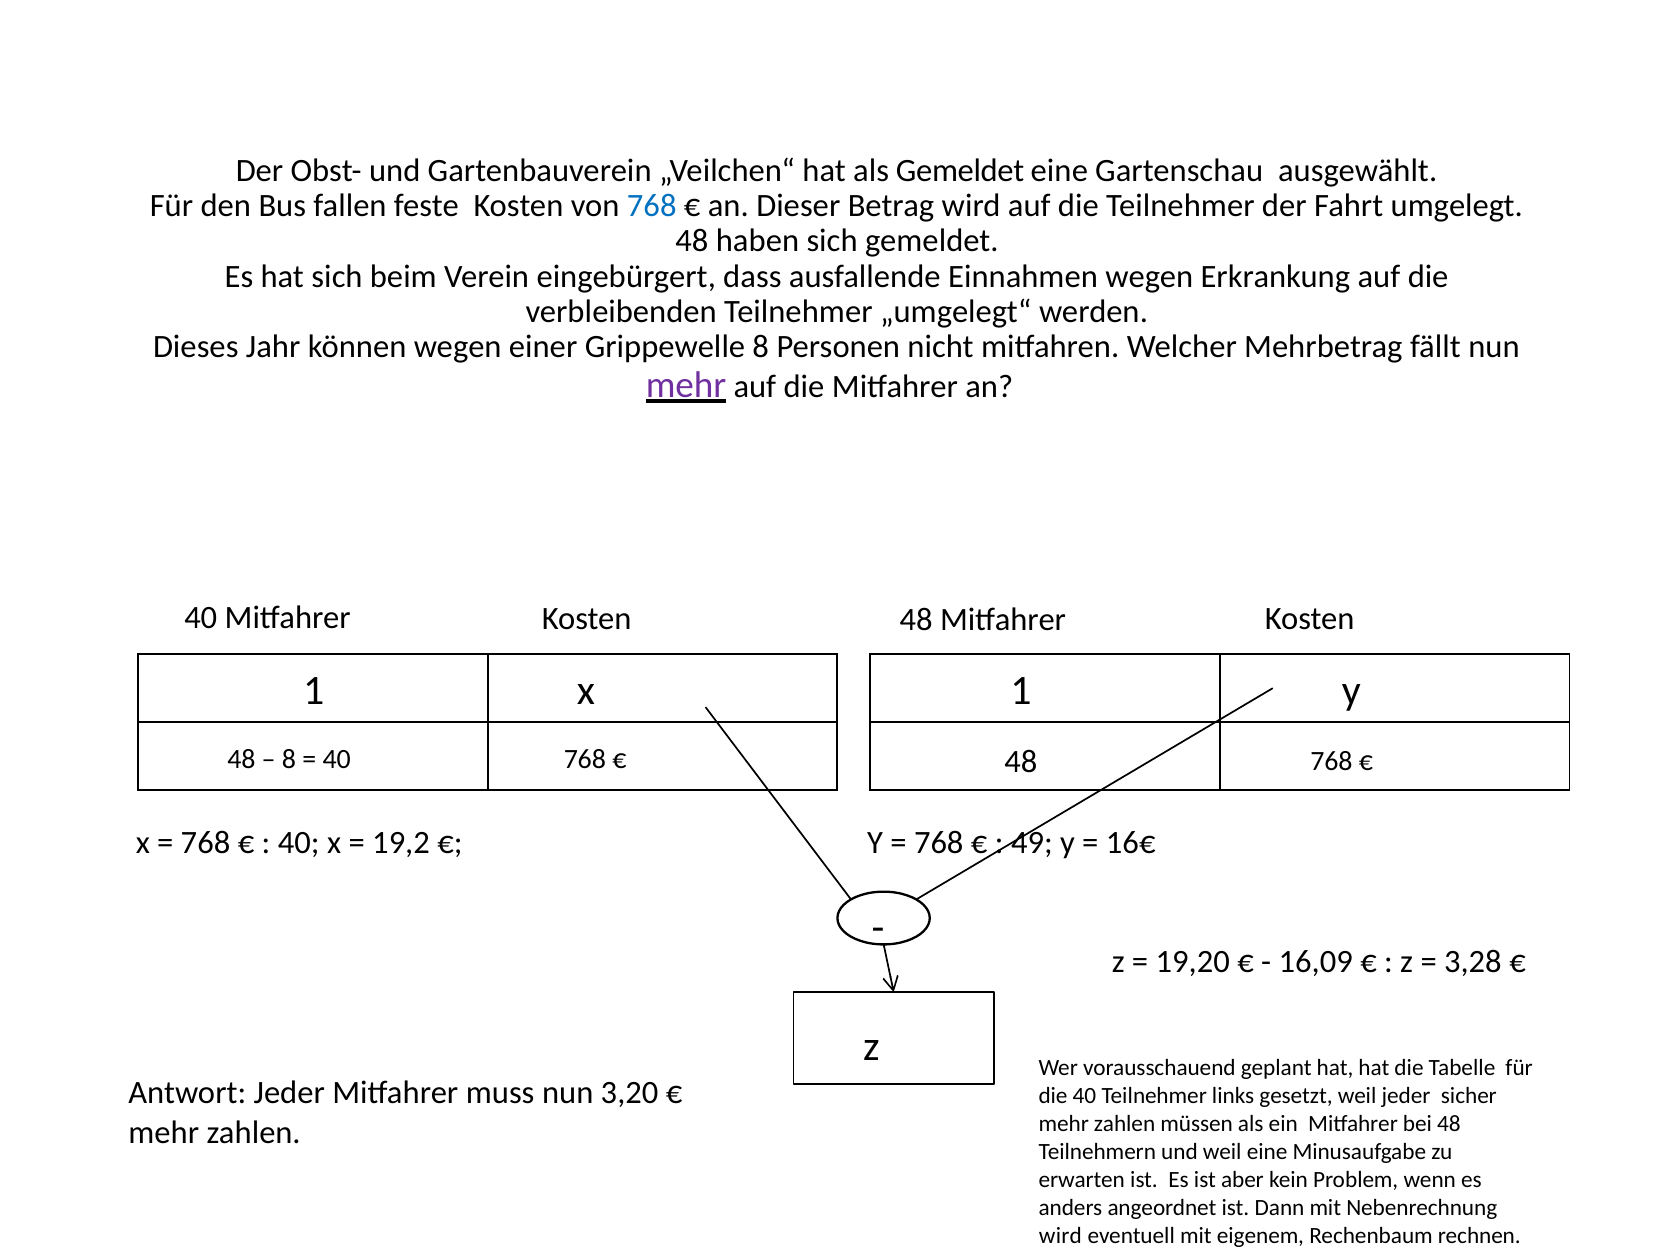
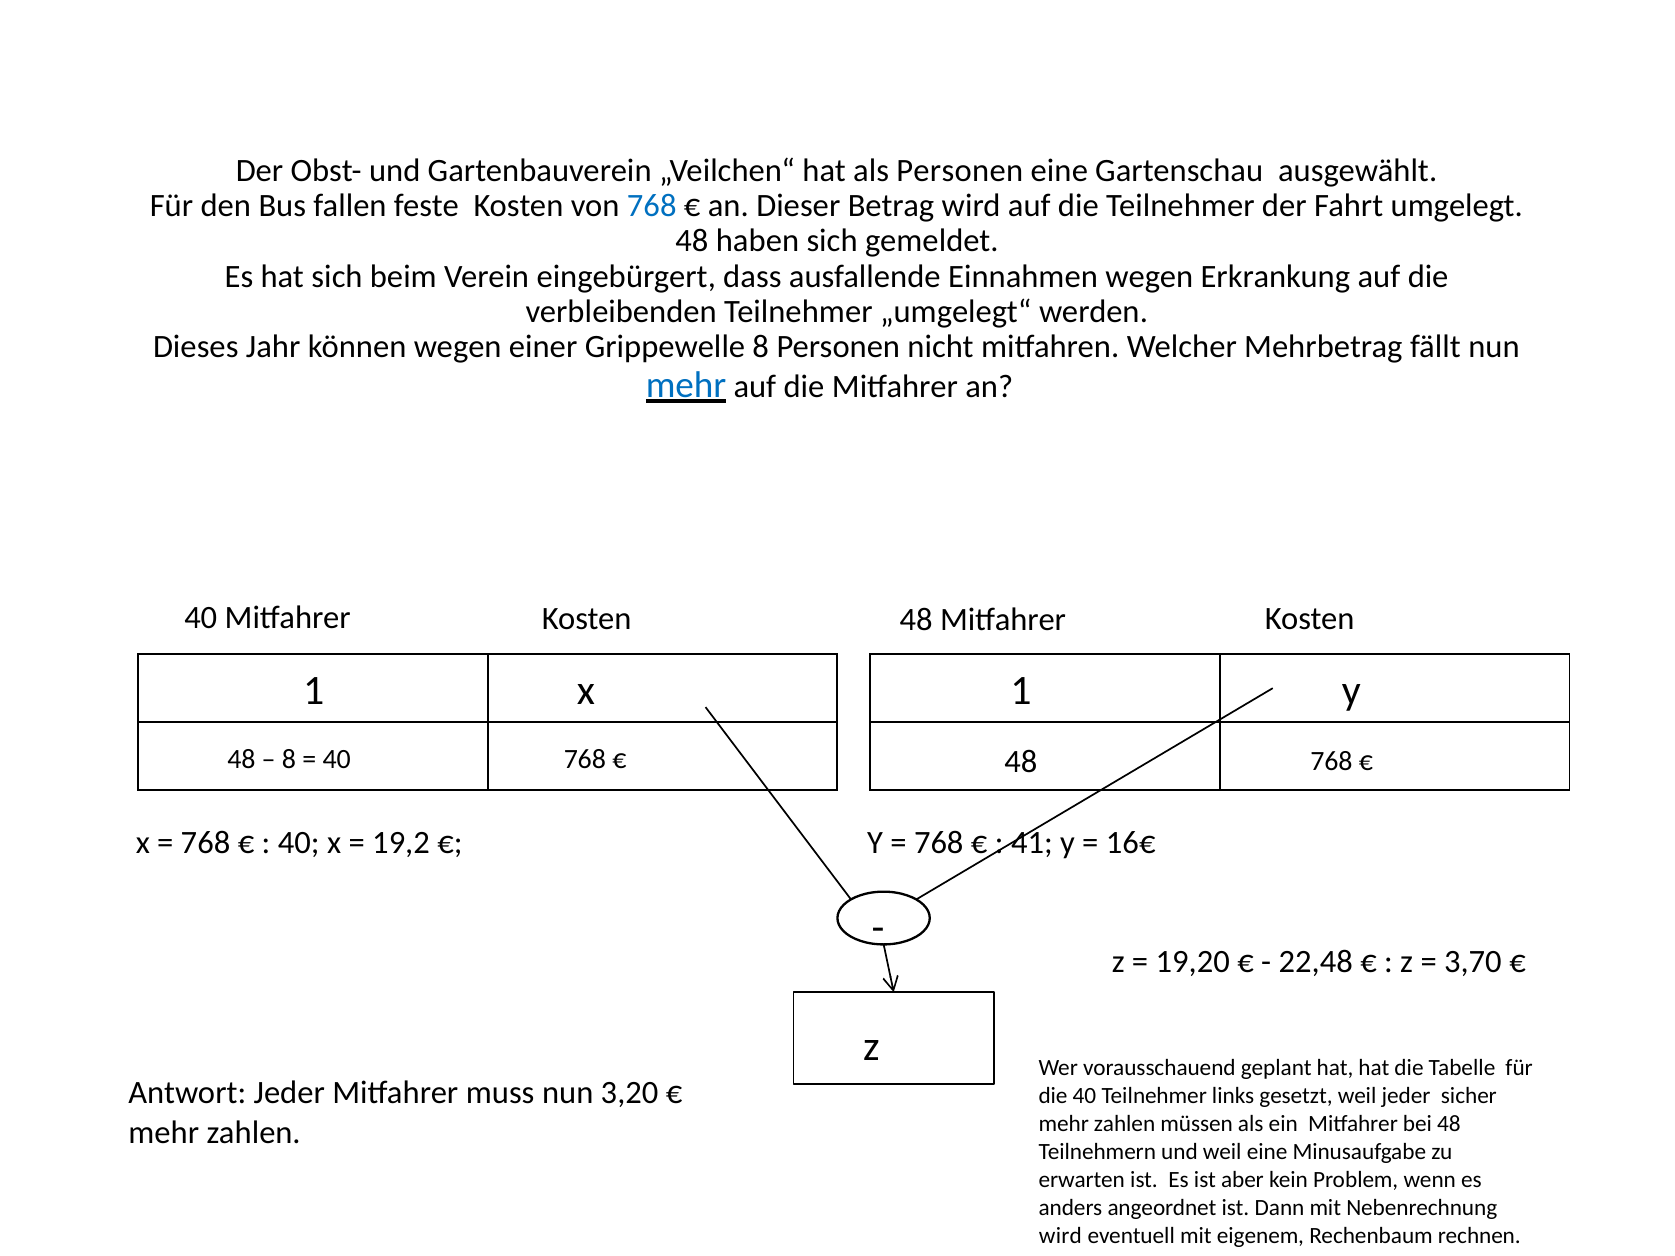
als Gemeldet: Gemeldet -> Personen (960, 171)
mehr colour: purple -> blue (686, 385)
49: 49 -> 41 (1032, 843)
16,09: 16,09 -> 22,48 (1316, 962)
3,28: 3,28 -> 3,70 (1473, 962)
